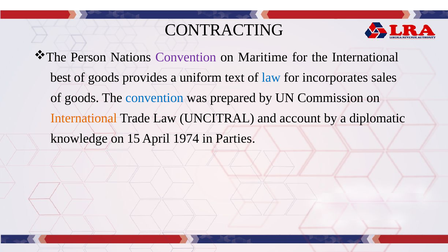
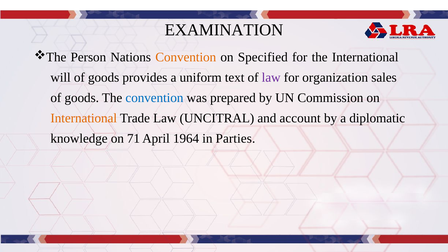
CONTRACTING: CONTRACTING -> EXAMINATION (224, 30)
Convention colour: purple -> orange (186, 57)
Maritime: Maritime -> Specified (263, 57)
best: best -> will (61, 78)
law colour: blue -> purple (271, 78)
incorporates: incorporates -> organization (335, 78)
15: 15 -> 71 (133, 139)
1974: 1974 -> 1964 (186, 139)
